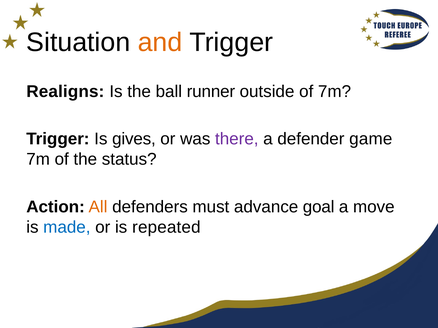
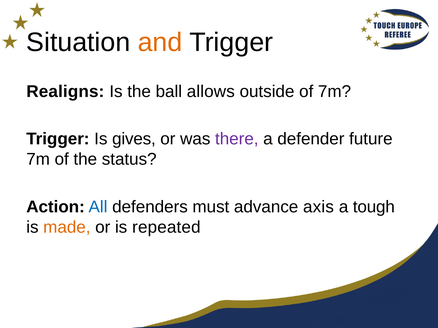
runner: runner -> allows (211, 92)
game: game -> future (371, 139)
All colour: orange -> blue (98, 207)
goal: goal -> axis (318, 207)
move: move -> tough (374, 207)
made colour: blue -> orange (67, 228)
